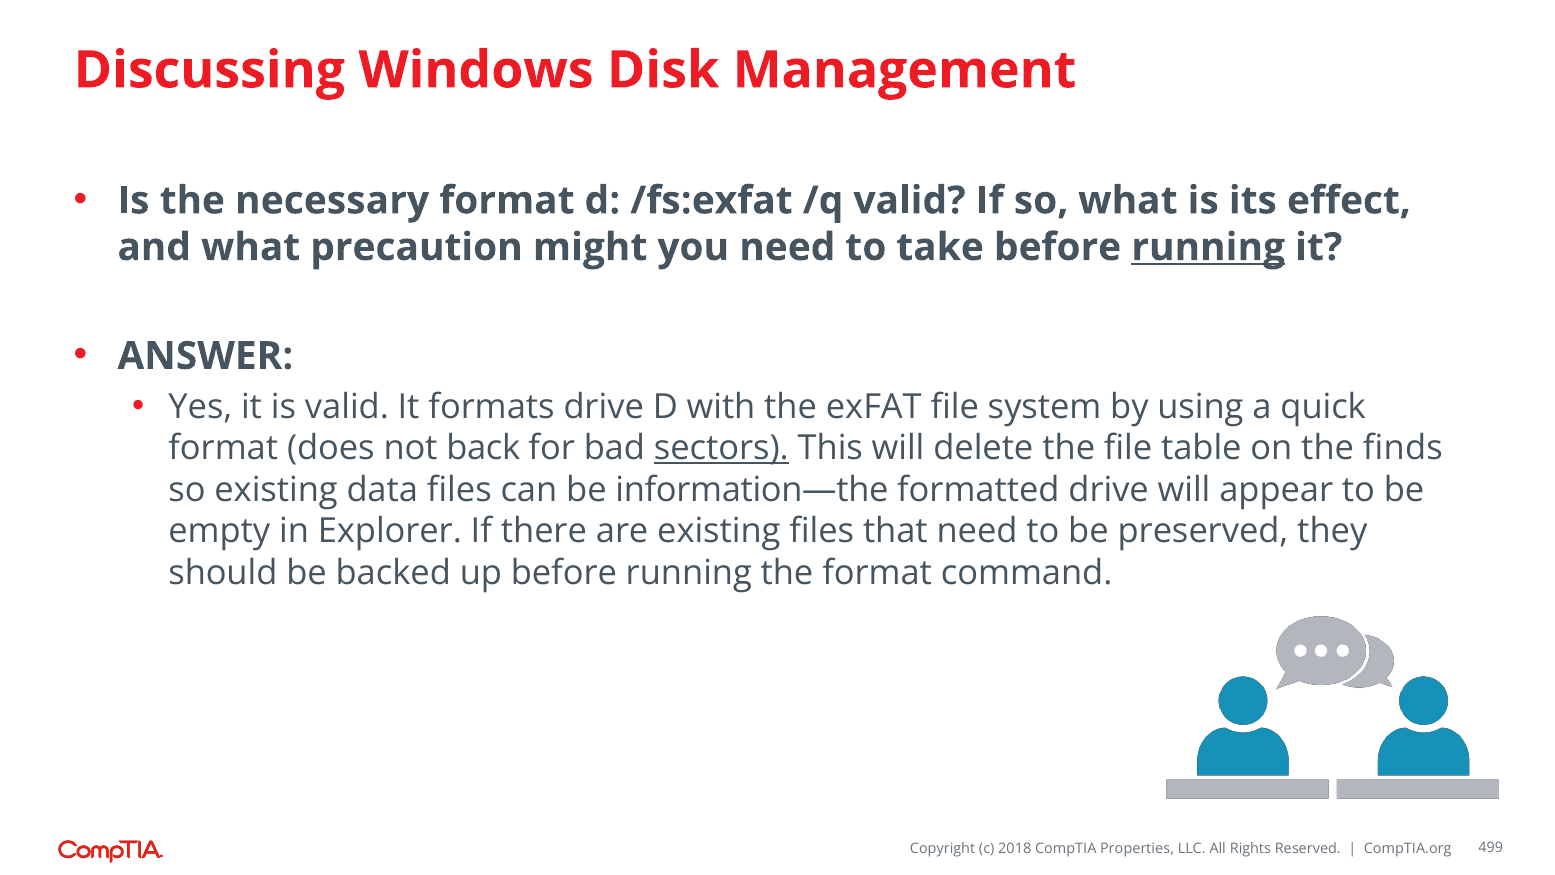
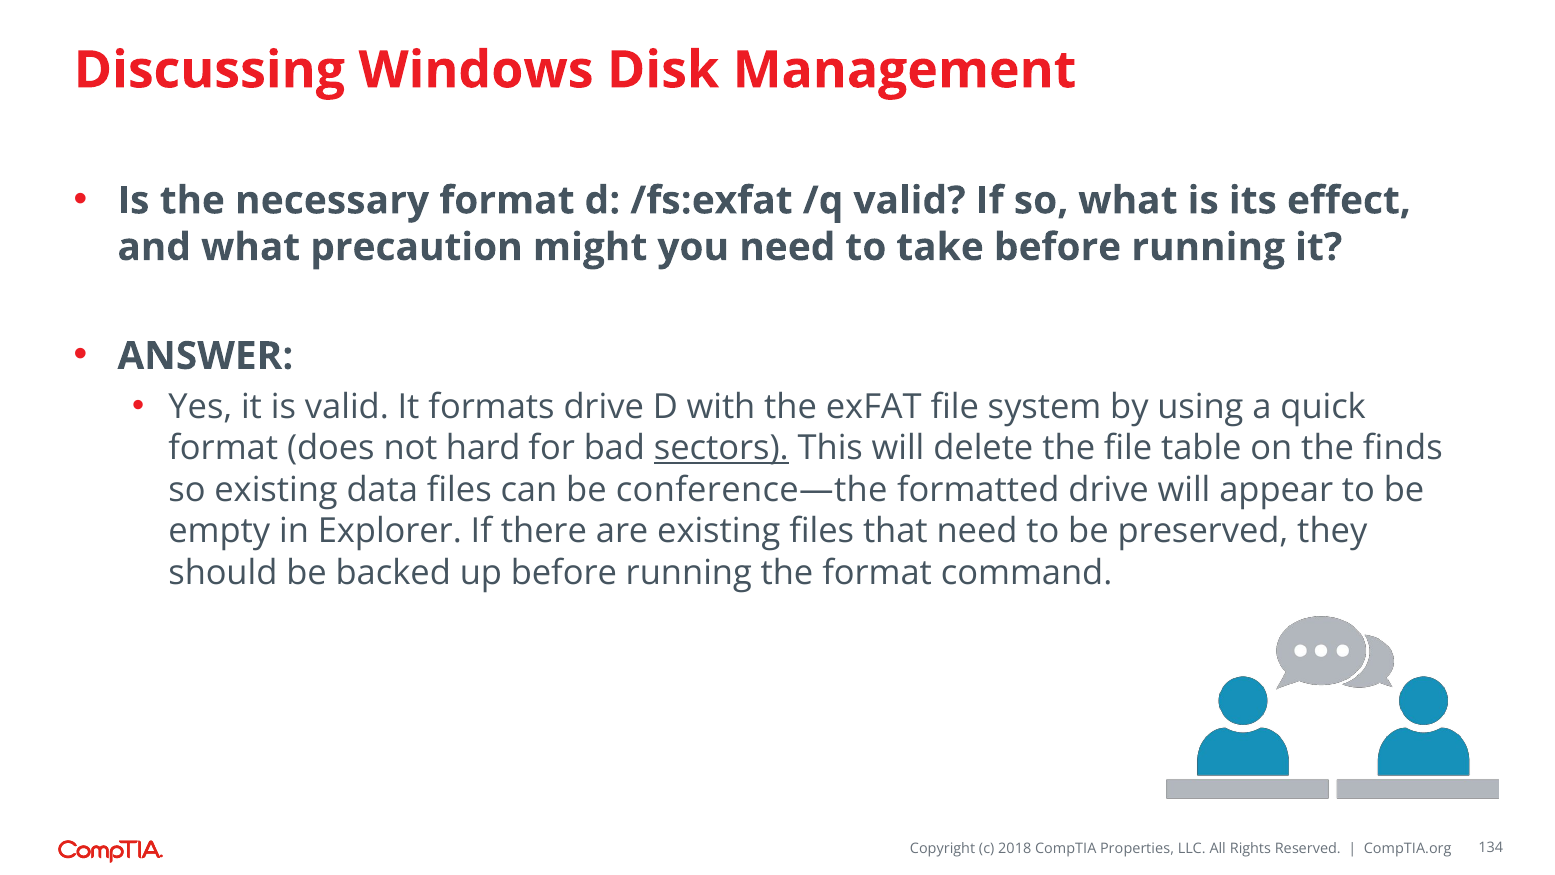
running underline: present -> none (1208, 247)
back: back -> hard (483, 448)
information—the: information—the -> conference—the (752, 490)
499: 499 -> 134 (1491, 847)
